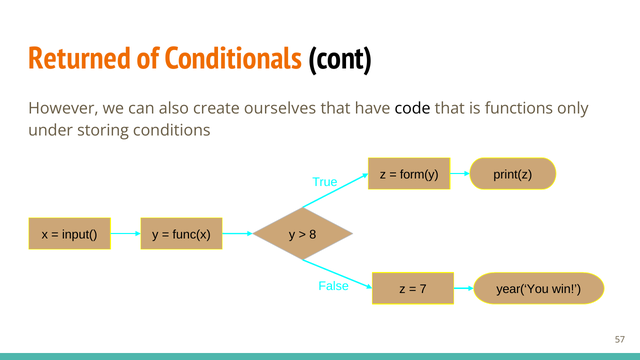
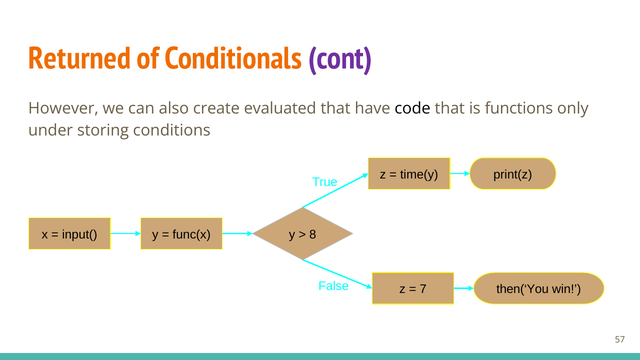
cont colour: black -> purple (340, 58)
ourselves: ourselves -> evaluated (280, 109)
form(y: form(y -> time(y (419, 174)
year(‘You: year(‘You -> then(‘You (523, 289)
